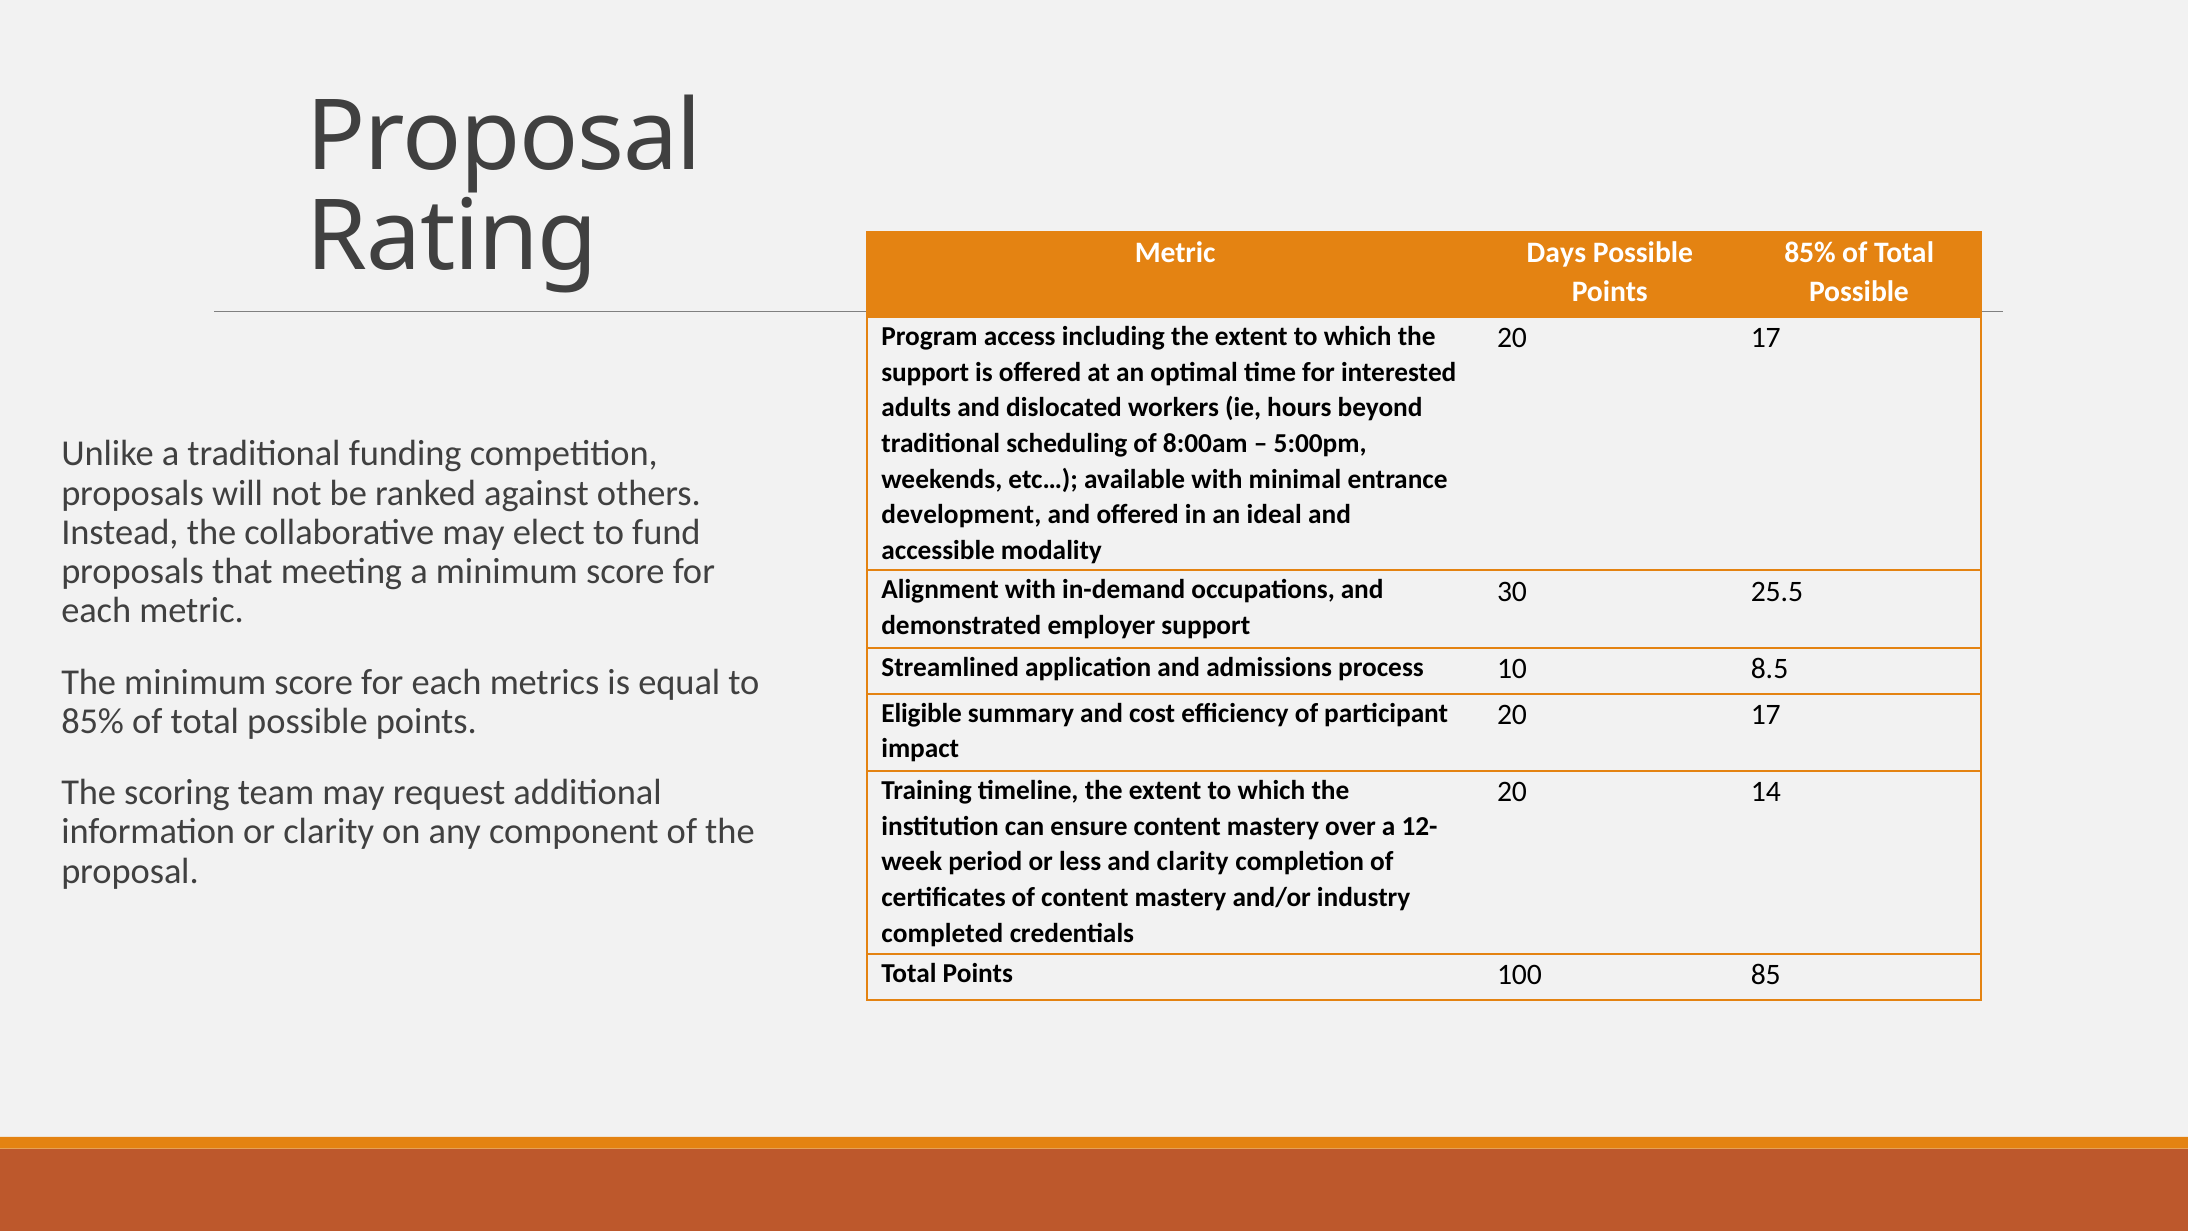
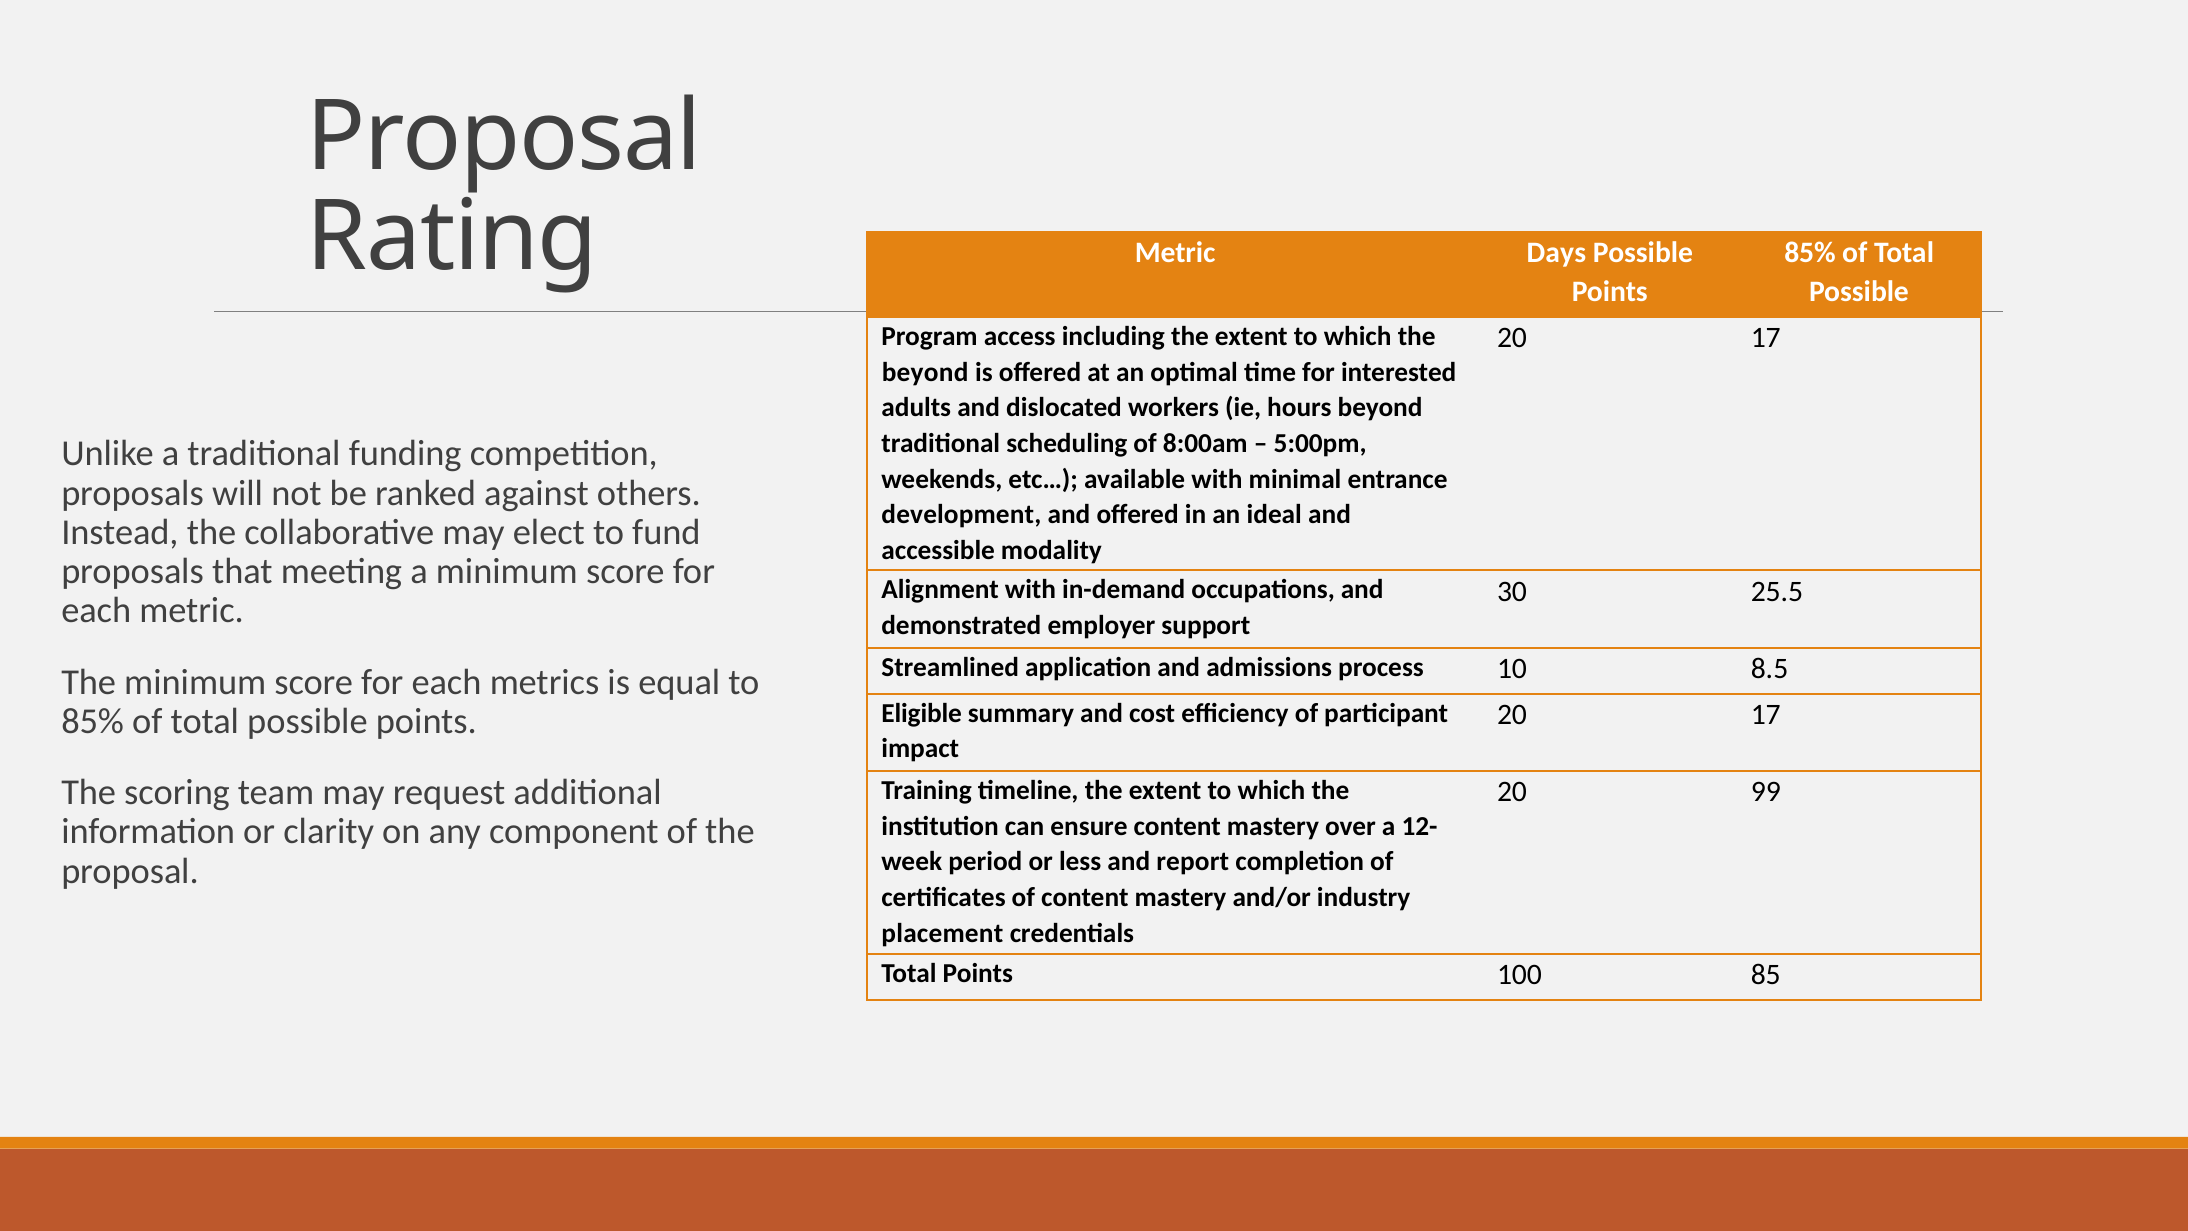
support: support -> beyond (925, 372)
14: 14 -> 99 (1766, 792)
and clarity: clarity -> report (1193, 862)
completed: completed -> placement (942, 933)
